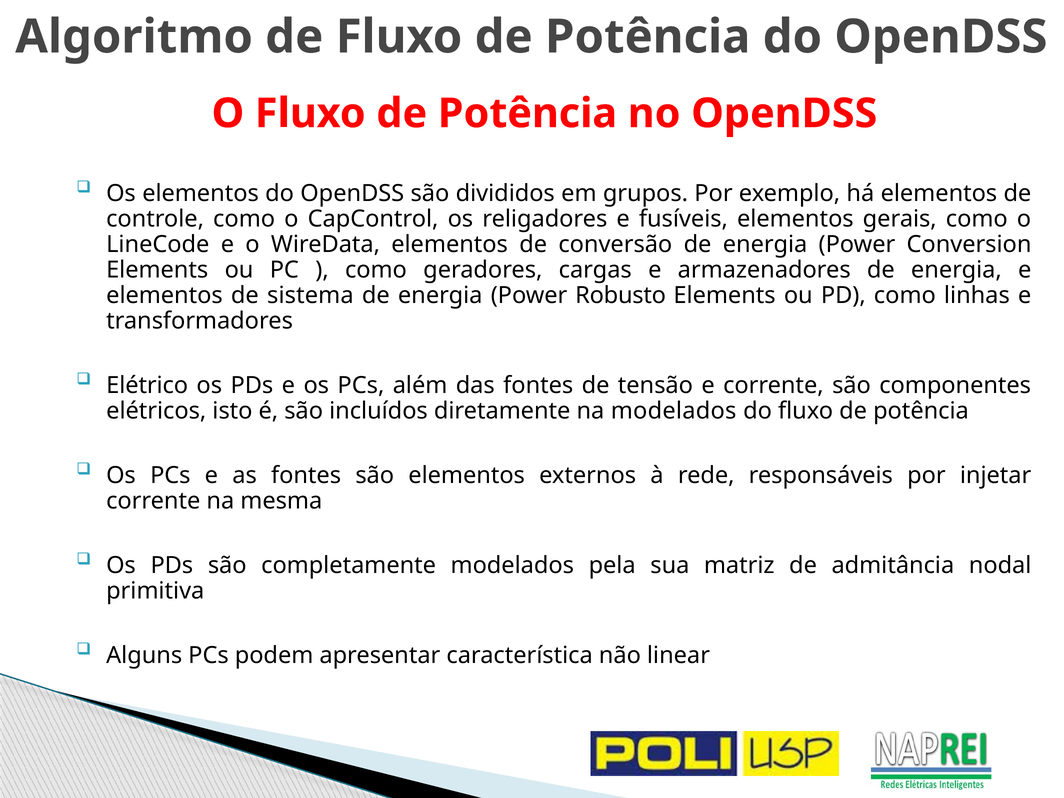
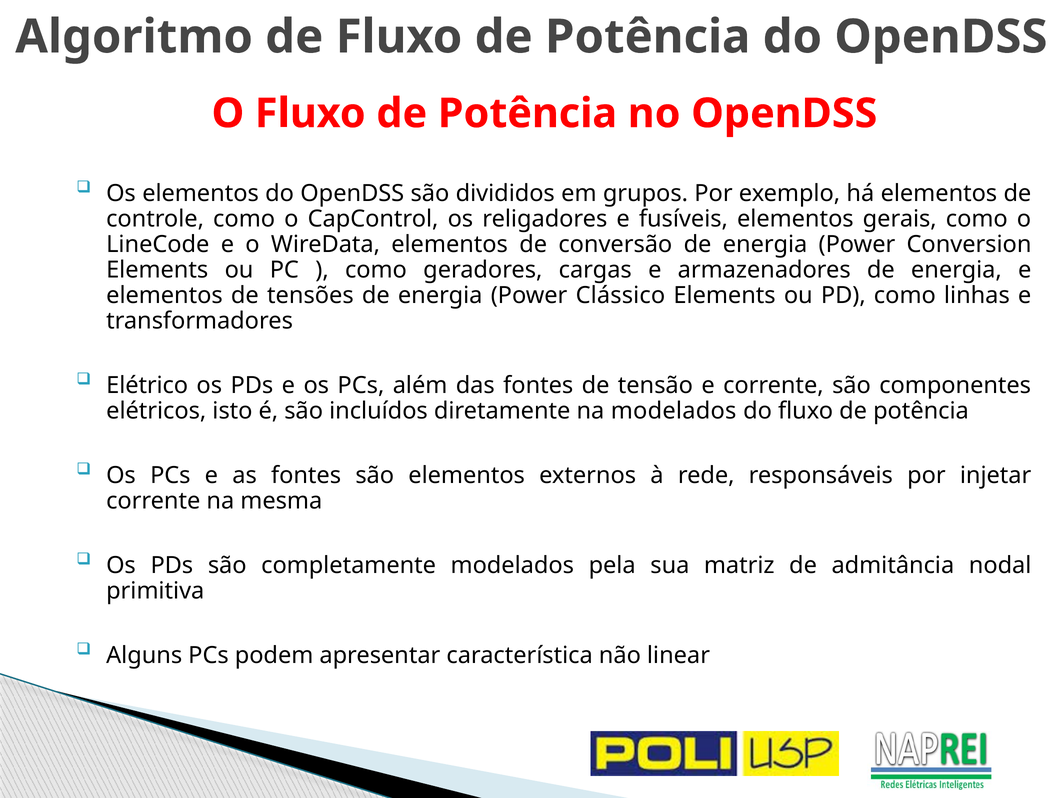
sistema: sistema -> tensões (310, 295)
Robusto: Robusto -> Clássico (620, 295)
